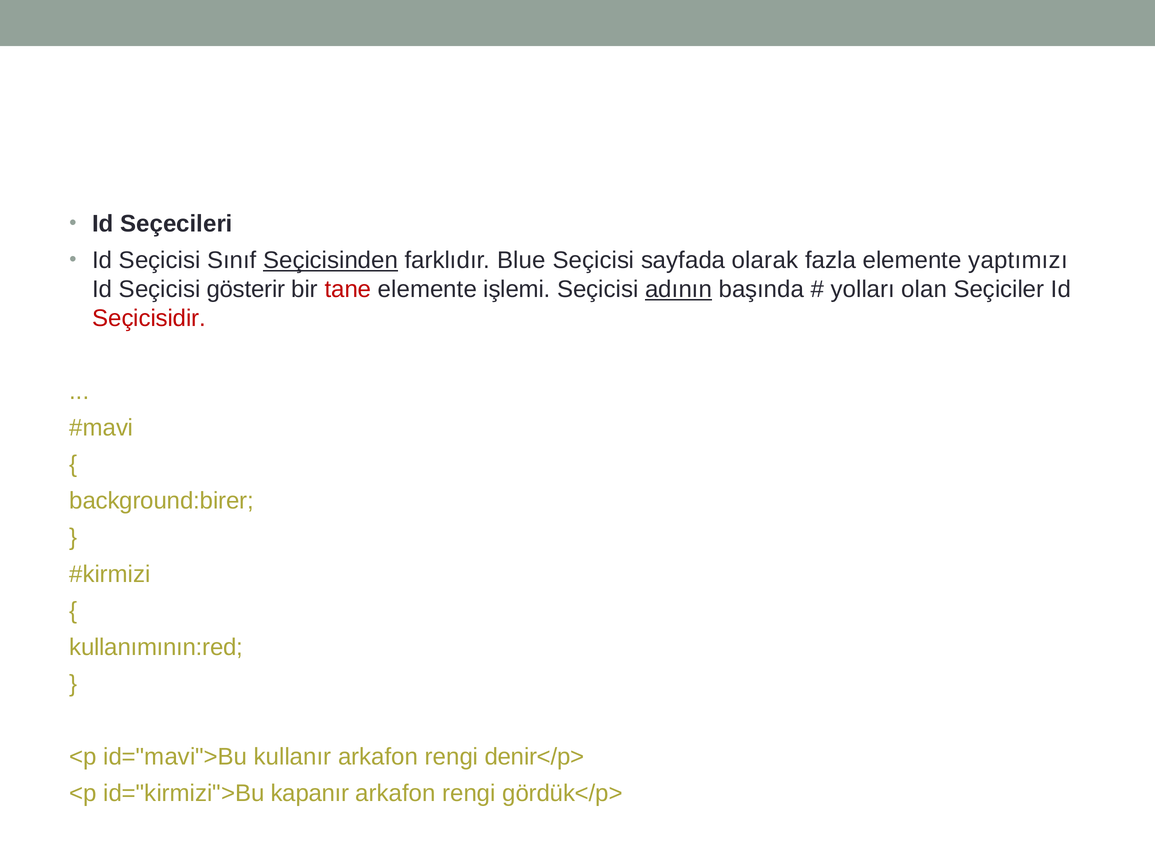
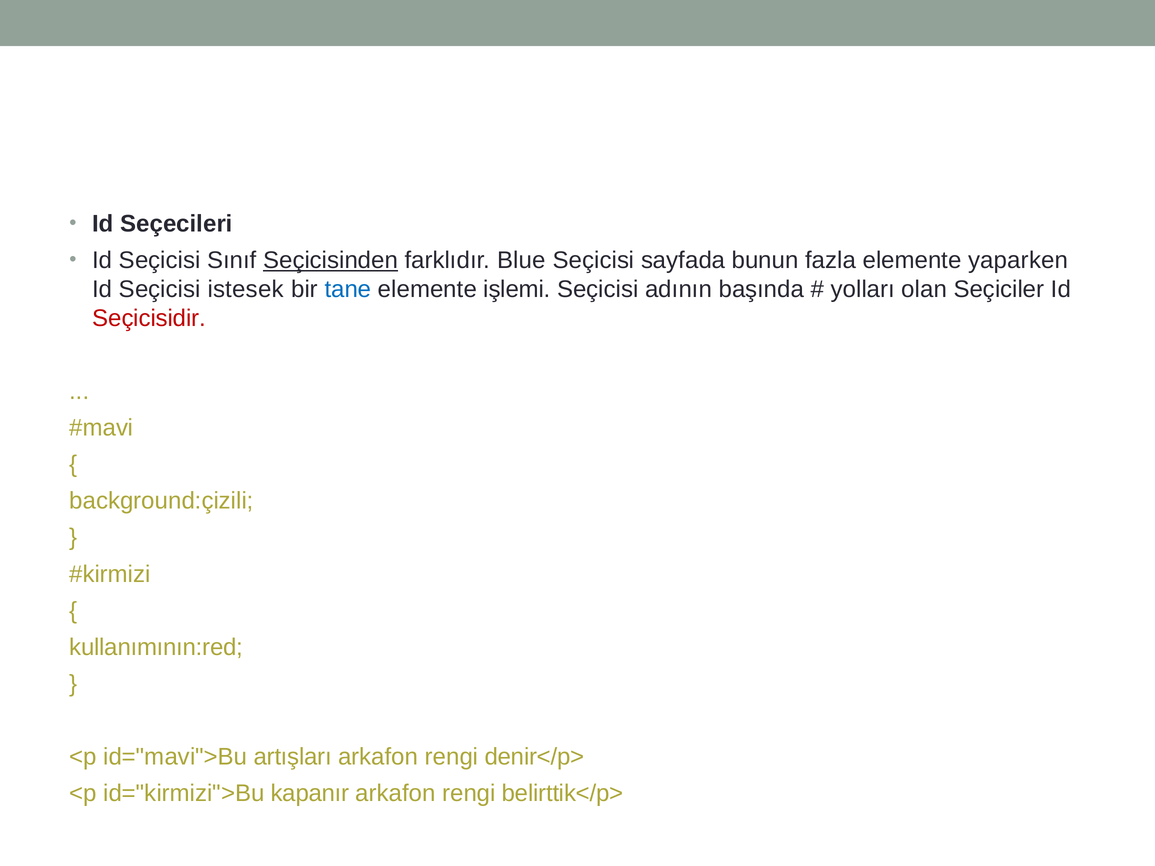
olarak: olarak -> bunun (765, 261)
yaptımızı: yaptımızı -> yaparken (1018, 261)
gösterir: gösterir -> istesek (246, 289)
tane colour: red -> blue (348, 289)
adının underline: present -> none (679, 289)
background:birer: background:birer -> background:çizili (161, 501)
kullanır: kullanır -> artışları (293, 757)
gördük</p>: gördük</p> -> belirttik</p> (563, 794)
